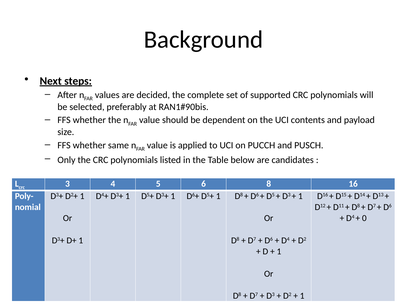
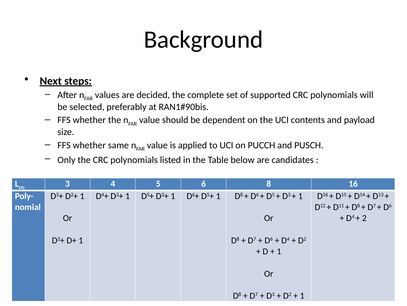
0: 0 -> 2 (364, 218)
